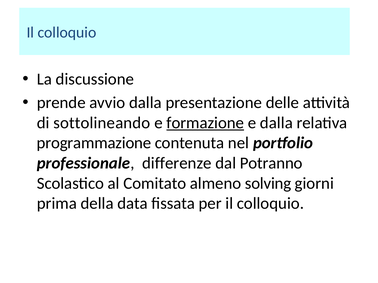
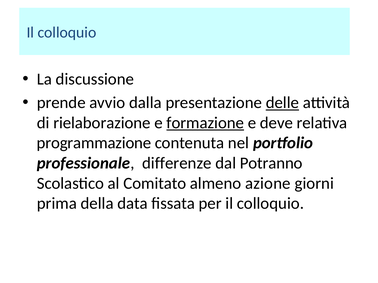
delle underline: none -> present (282, 103)
sottolineando: sottolineando -> rielaborazione (102, 123)
e dalla: dalla -> deve (276, 123)
solving: solving -> azione (268, 184)
